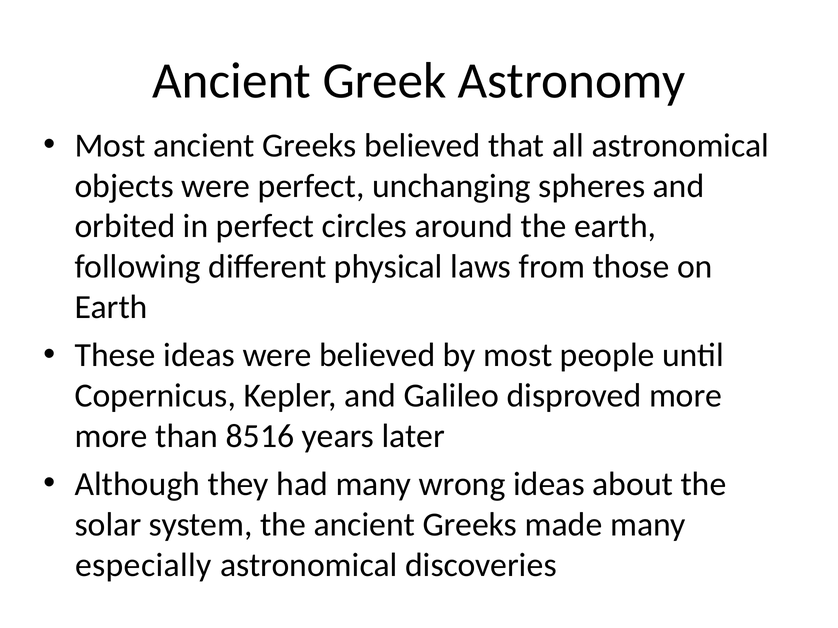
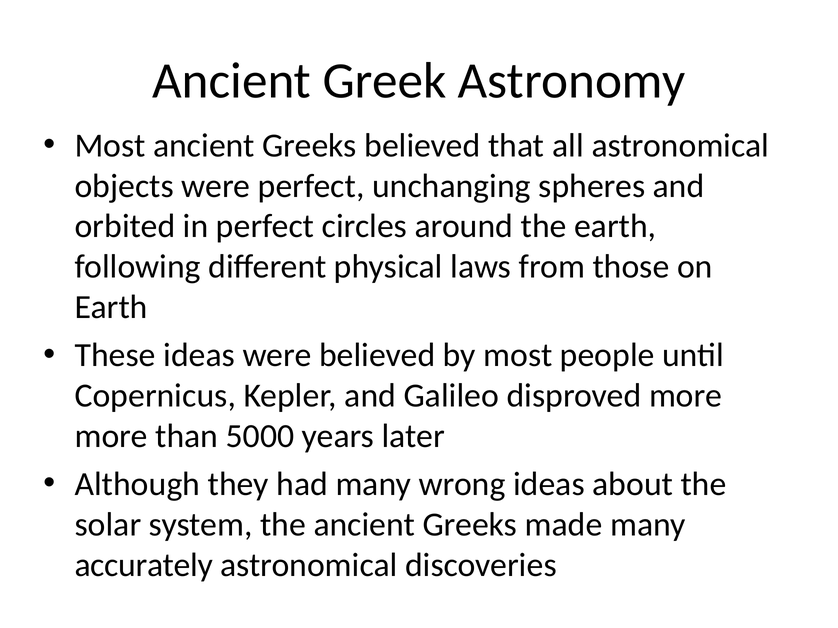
8516: 8516 -> 5000 (260, 437)
especially: especially -> accurately (144, 566)
